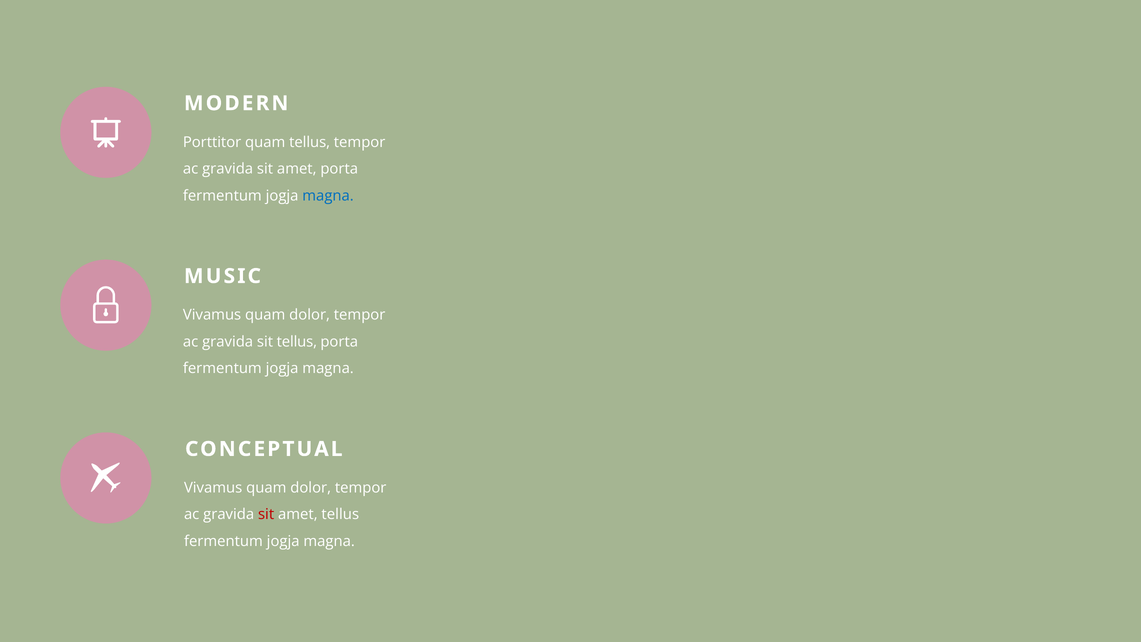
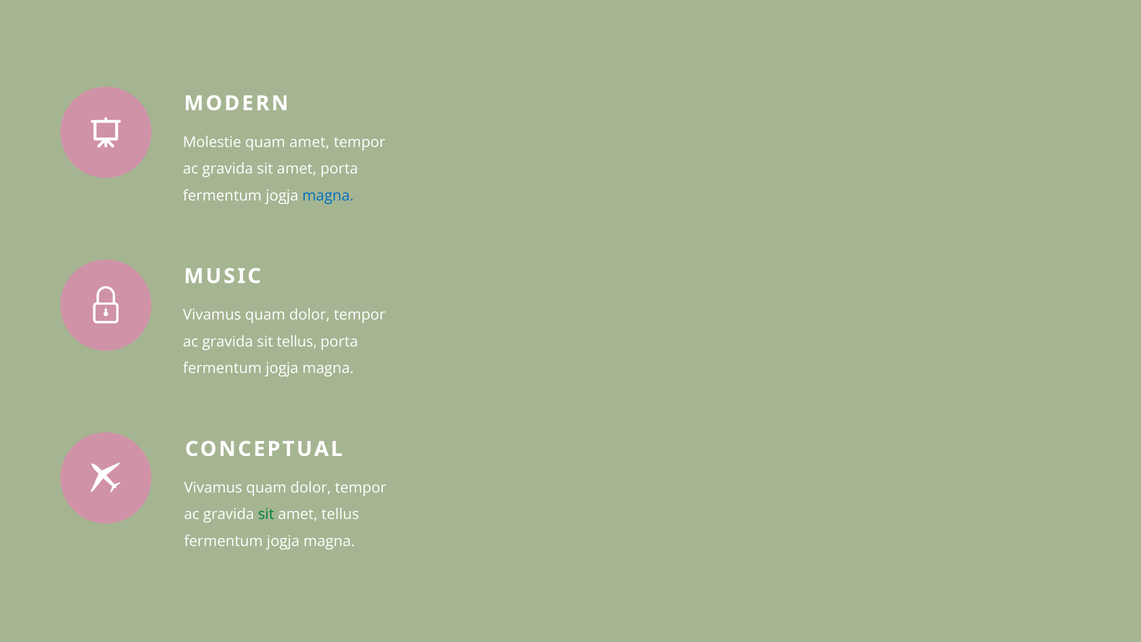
Porttitor: Porttitor -> Molestie (212, 142)
quam tellus: tellus -> amet (310, 142)
sit colour: red -> green (266, 514)
